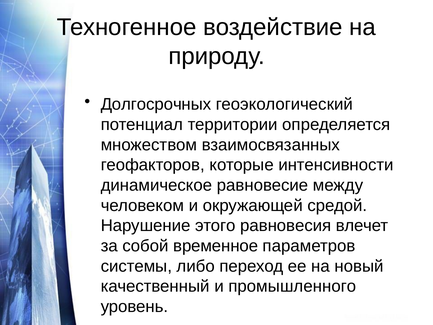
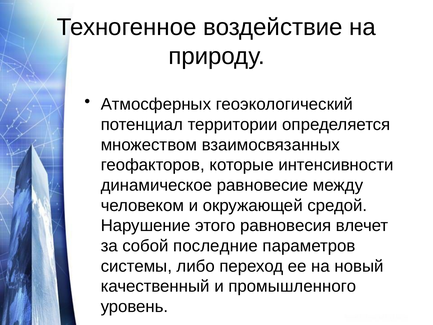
Долгосрочных: Долгосрочных -> Атмосферных (156, 104)
временное: временное -> последние (216, 246)
